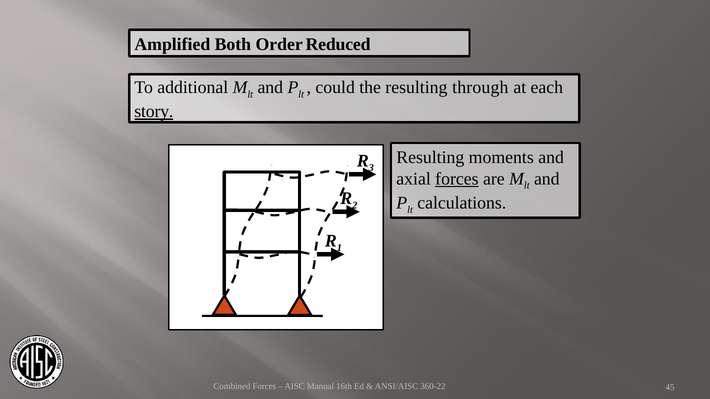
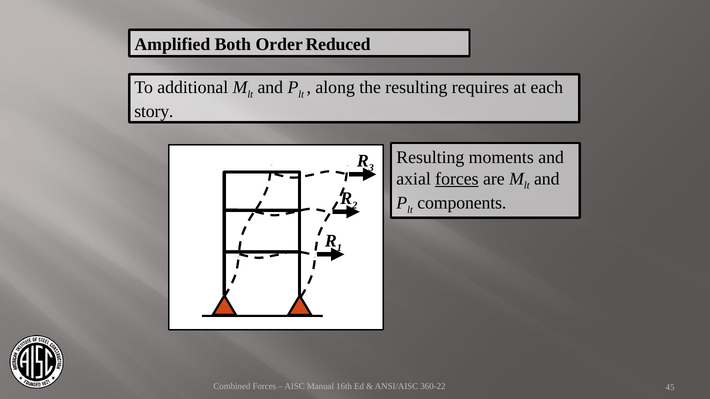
could: could -> along (335, 87)
through: through -> requires (480, 87)
story underline: present -> none (154, 112)
calculations: calculations -> components (462, 203)
